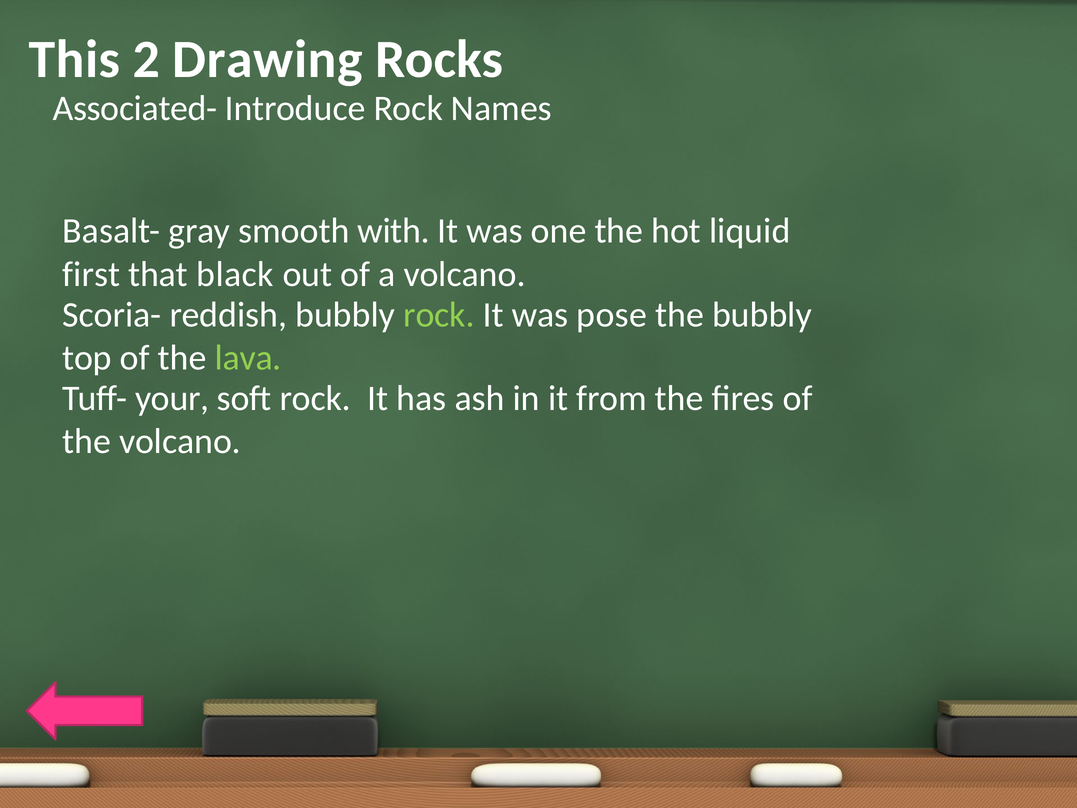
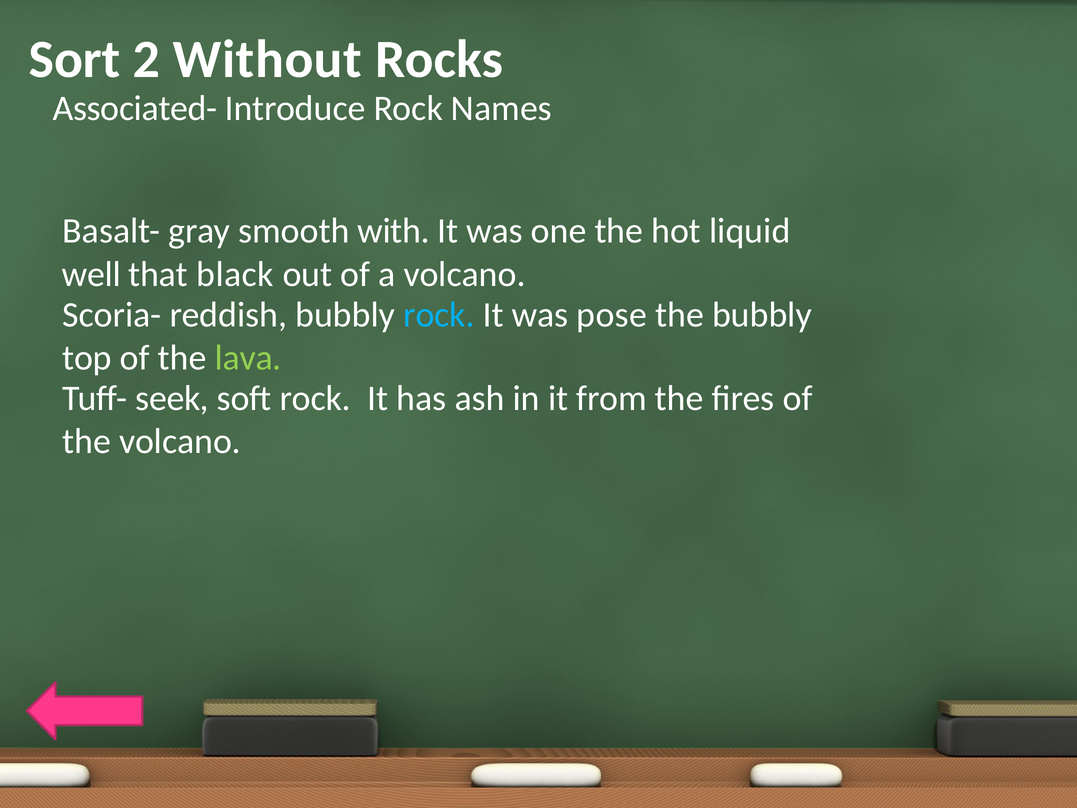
This: This -> Sort (75, 59)
Drawing: Drawing -> Without (267, 59)
first: first -> well (91, 274)
rock colour: light green -> light blue (439, 315)
your: your -> seek (172, 398)
